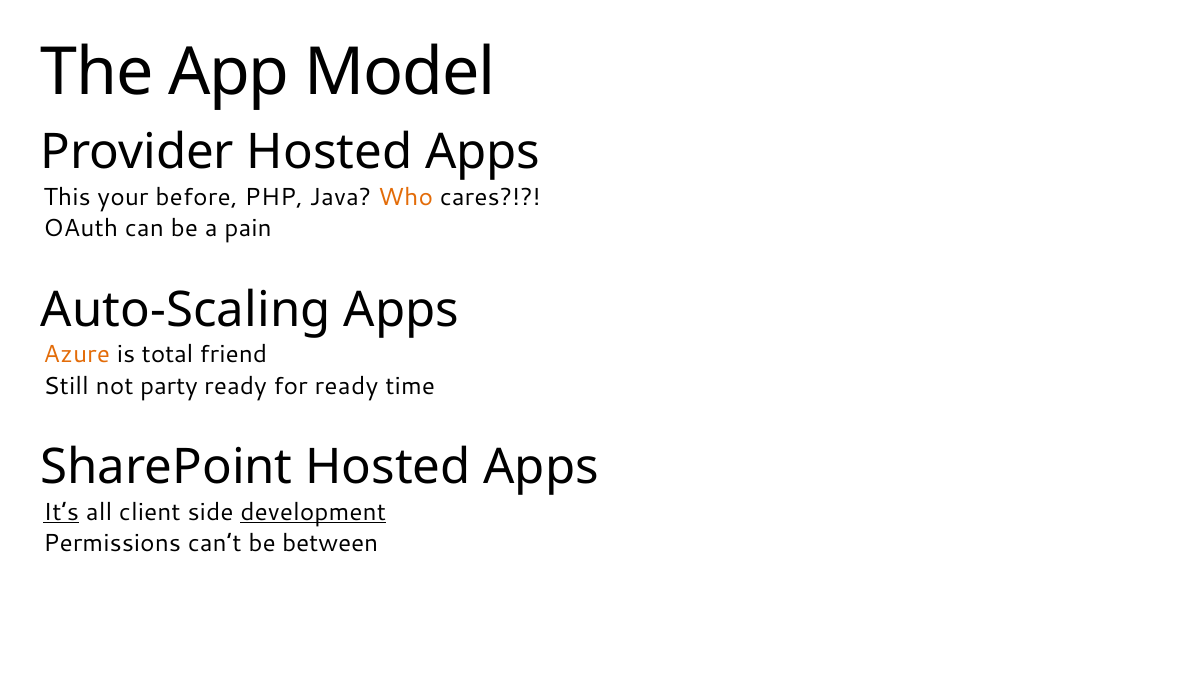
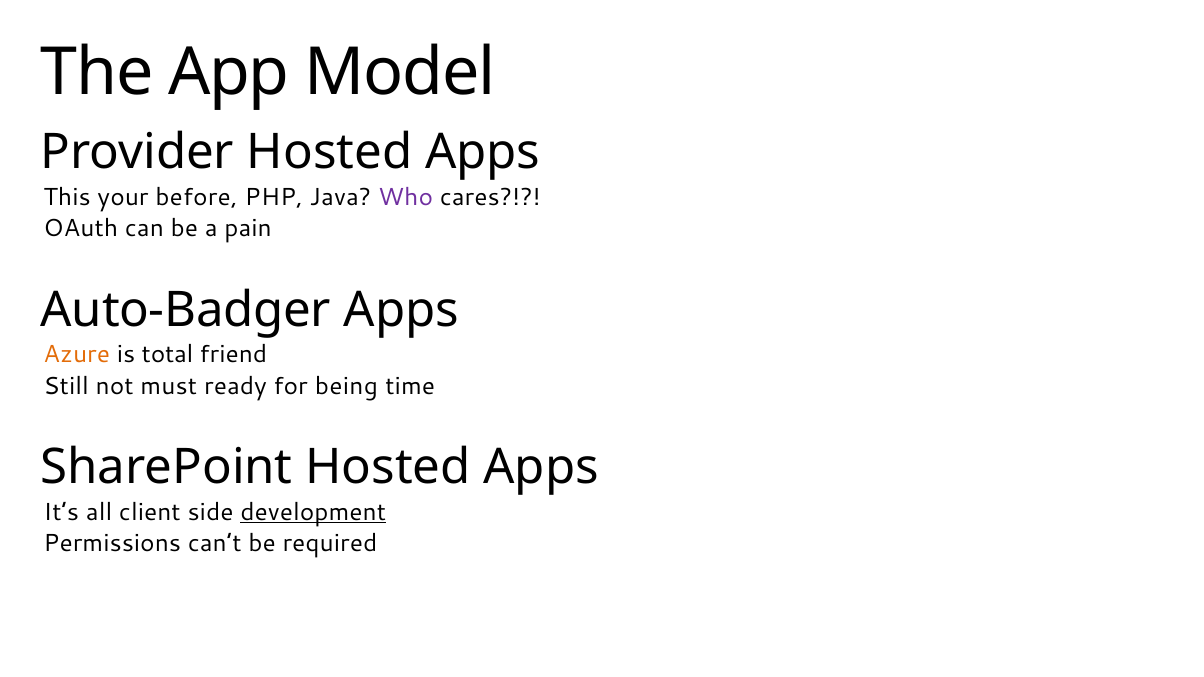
Who colour: orange -> purple (406, 197)
Auto-Scaling: Auto-Scaling -> Auto-Badger (186, 310)
party: party -> must (169, 386)
for ready: ready -> being (346, 386)
It’s underline: present -> none (61, 512)
between: between -> required (330, 544)
